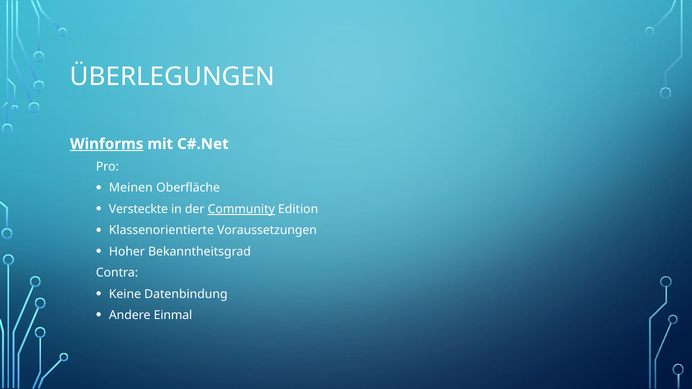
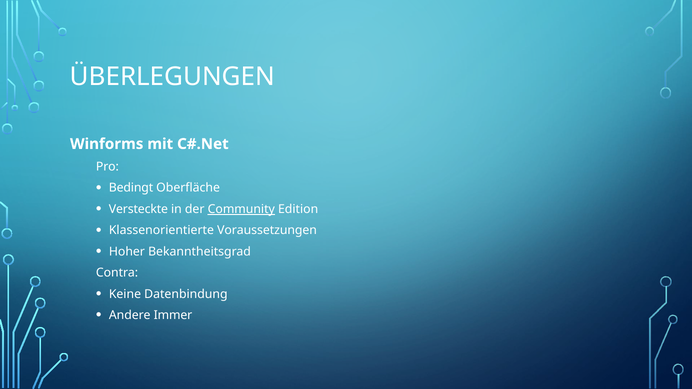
Winforms underline: present -> none (107, 144)
Meinen: Meinen -> Bedingt (131, 188)
Einmal: Einmal -> Immer (173, 316)
